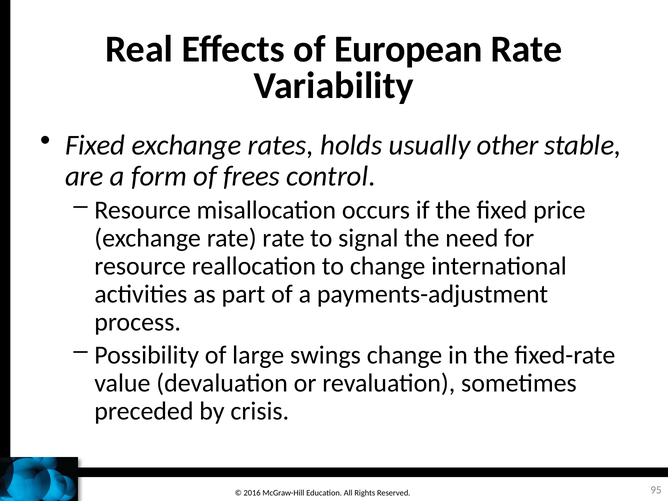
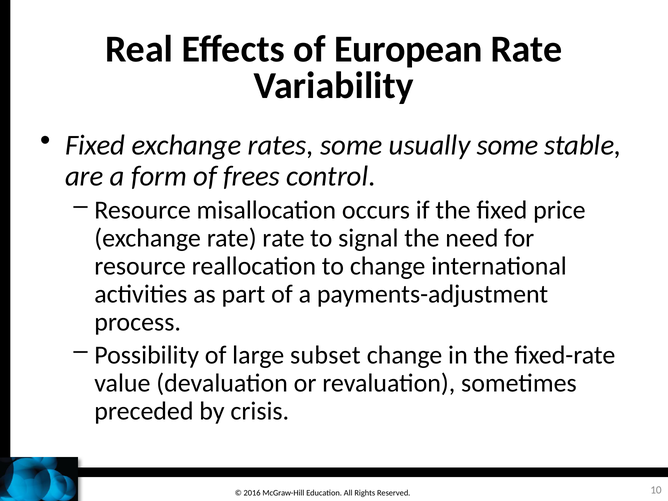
rates holds: holds -> some (351, 145)
usually other: other -> some (508, 145)
swings: swings -> subset (325, 355)
95: 95 -> 10 (656, 490)
